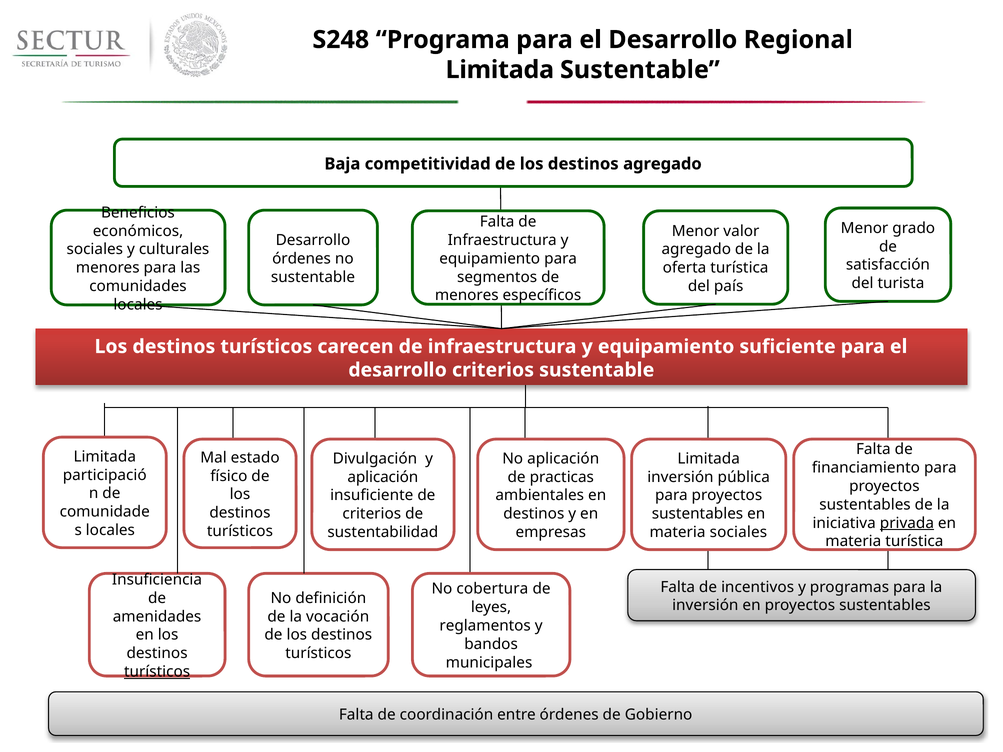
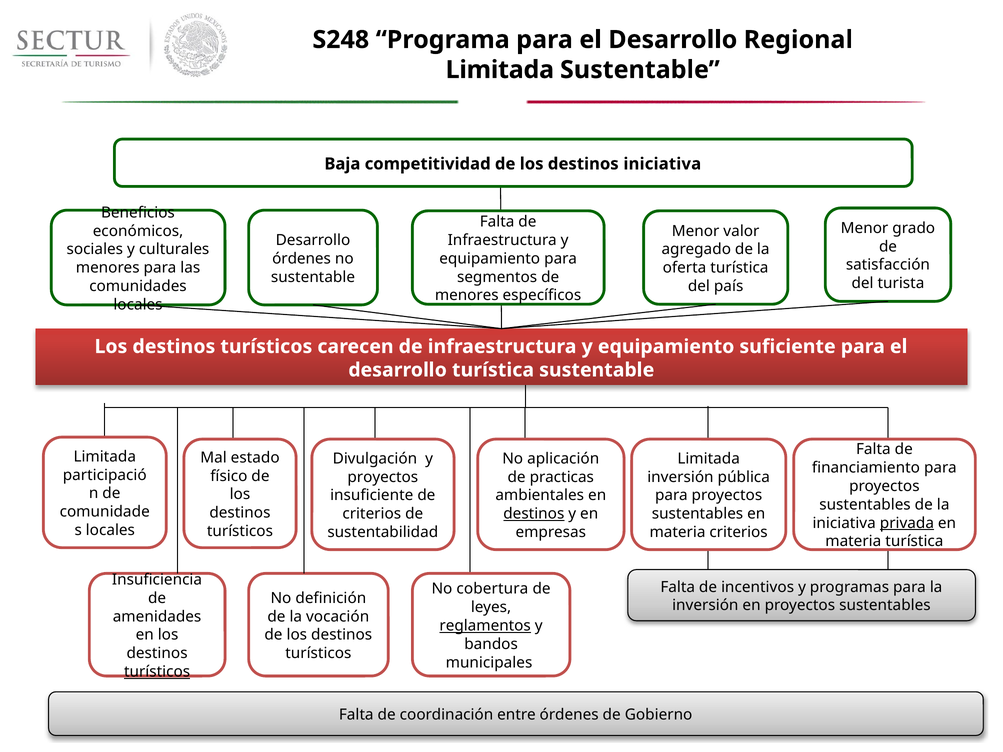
destinos agregado: agregado -> iniciativa (662, 164)
desarrollo criterios: criterios -> turística (493, 370)
aplicación: aplicación -> proyectos (383, 477)
destinos underline: none -> present (534, 514)
materia sociales: sociales -> criterios (739, 532)
reglamentos underline: none -> present (485, 626)
